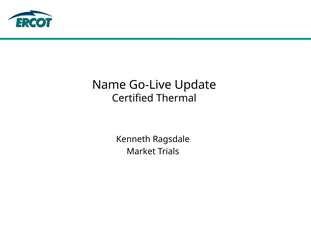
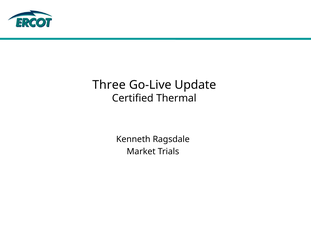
Name: Name -> Three (109, 85)
